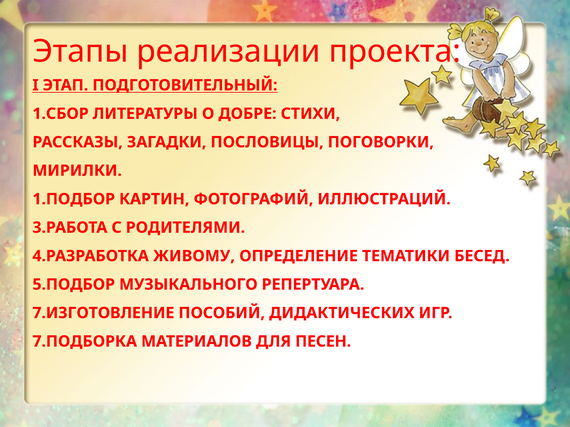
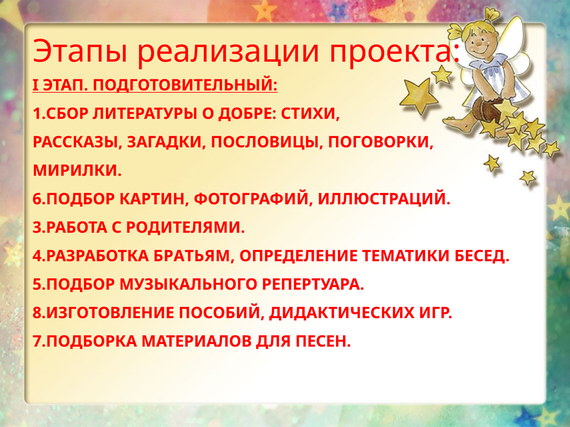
1.ПОДБОР: 1.ПОДБОР -> 6.ПОДБОР (74, 199)
ЖИВОМУ: ЖИВОМУ -> БРАТЬЯМ (194, 256)
7.ИЗГОТОВЛЕНИЕ: 7.ИЗГОТОВЛЕНИЕ -> 8.ИЗГОТОВЛЕНИЕ (103, 313)
